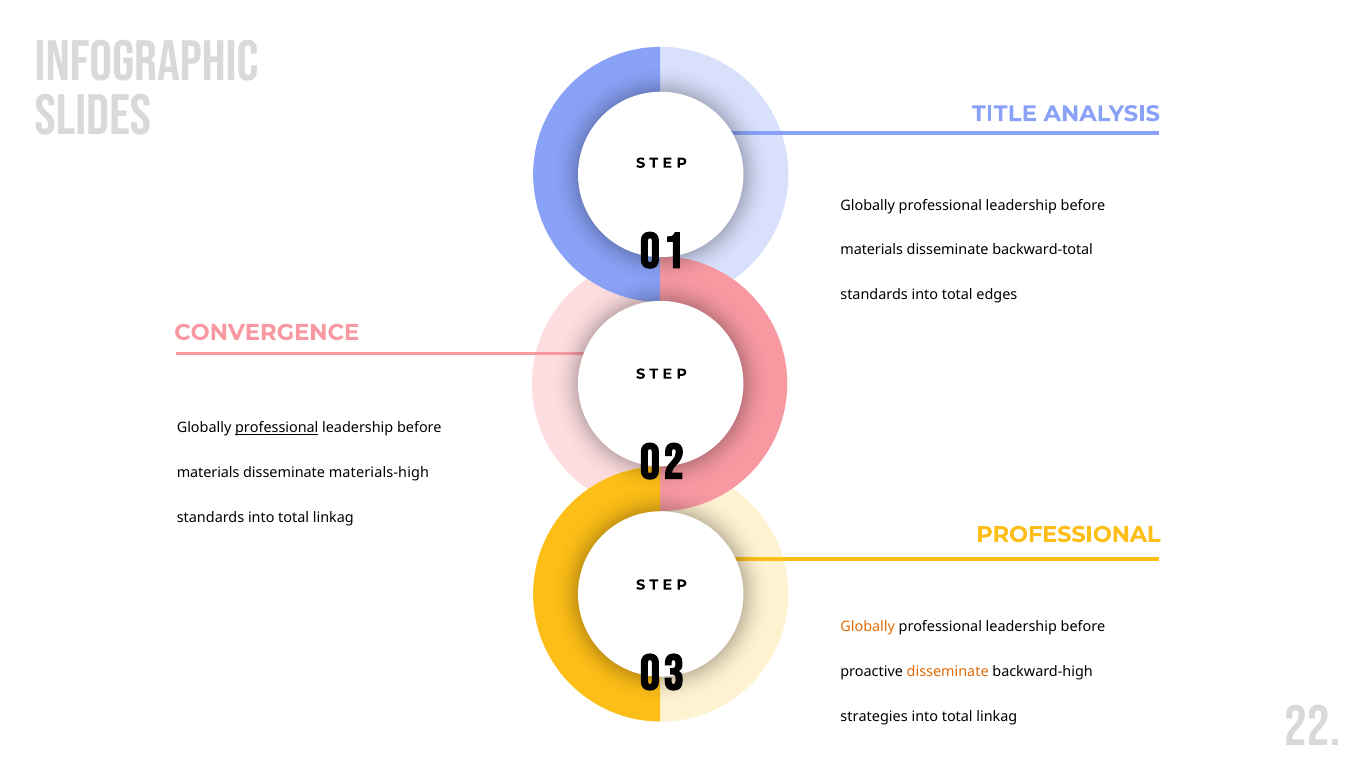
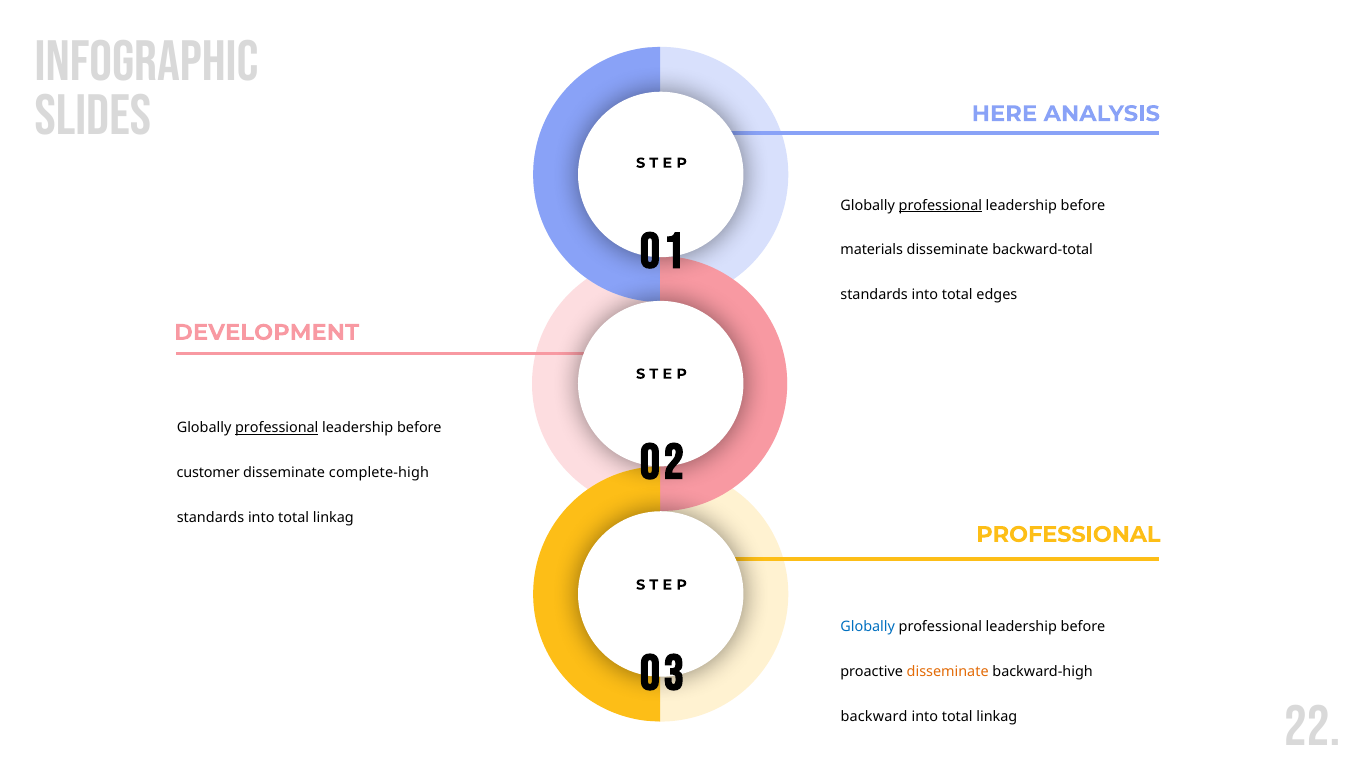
TITLE: TITLE -> HERE (1004, 114)
professional underline: none -> present (940, 205)
CONVERGENCE: CONVERGENCE -> DEVELOPMENT (267, 332)
materials: materials -> customer (208, 473)
materials-high: materials-high -> complete-high (379, 473)
Globally colour: orange -> blue (868, 627)
strategies: strategies -> backward (874, 717)
